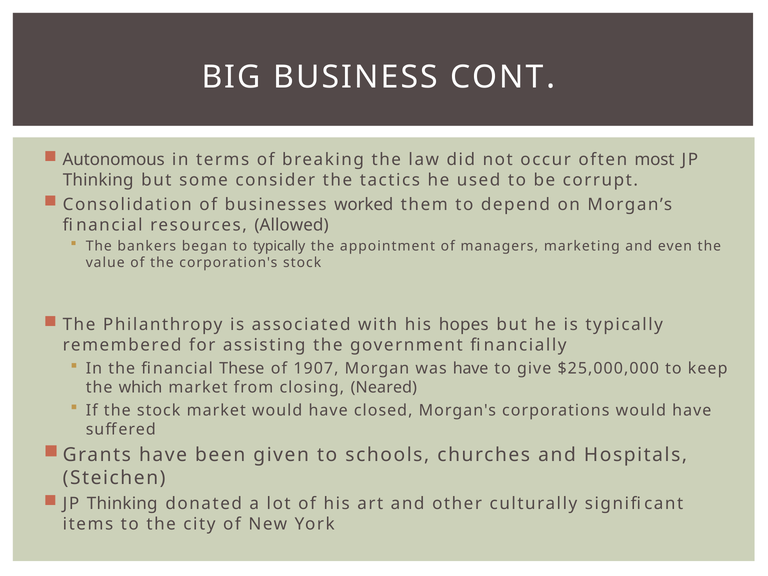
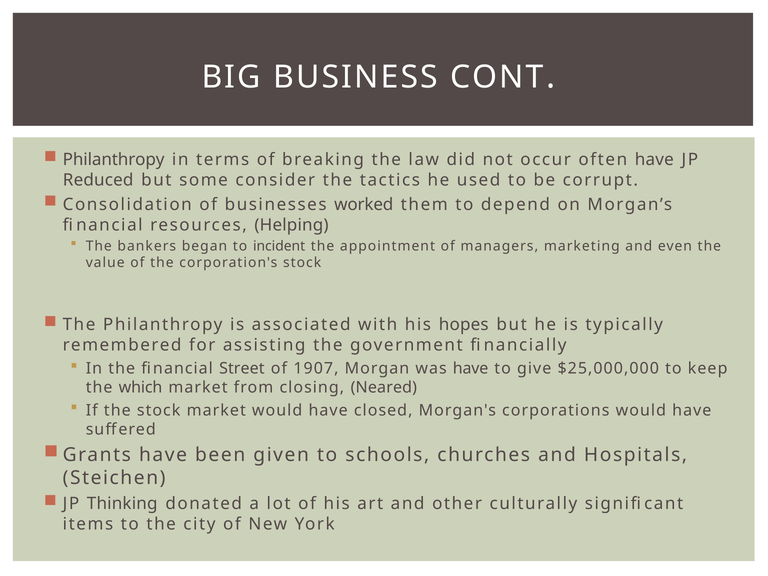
Autonomous: Autonomous -> Philanthropy (114, 160)
often most: most -> have (654, 160)
Thinking: Thinking -> Reduced (98, 180)
Allowed: Allowed -> Helping (291, 225)
to typically: typically -> incident (279, 246)
These: These -> Street (242, 368)
